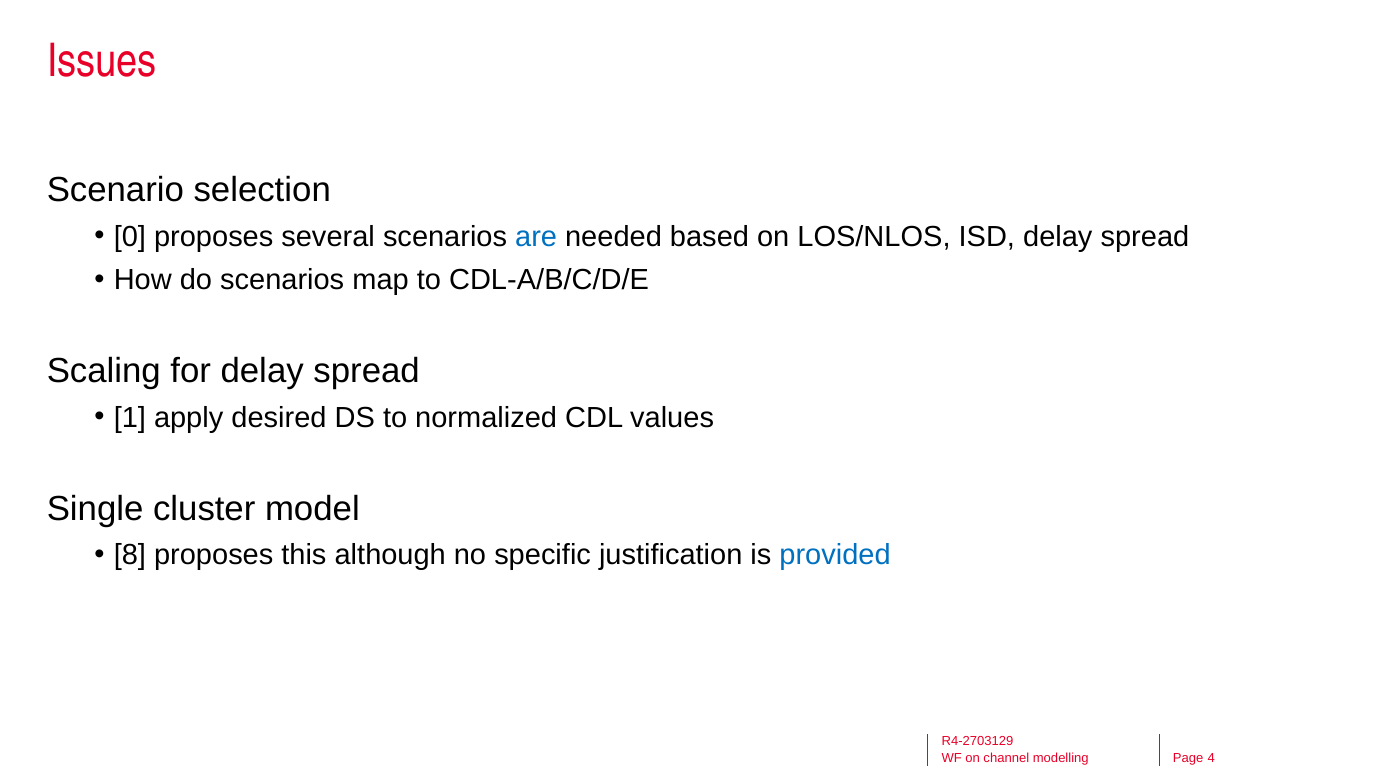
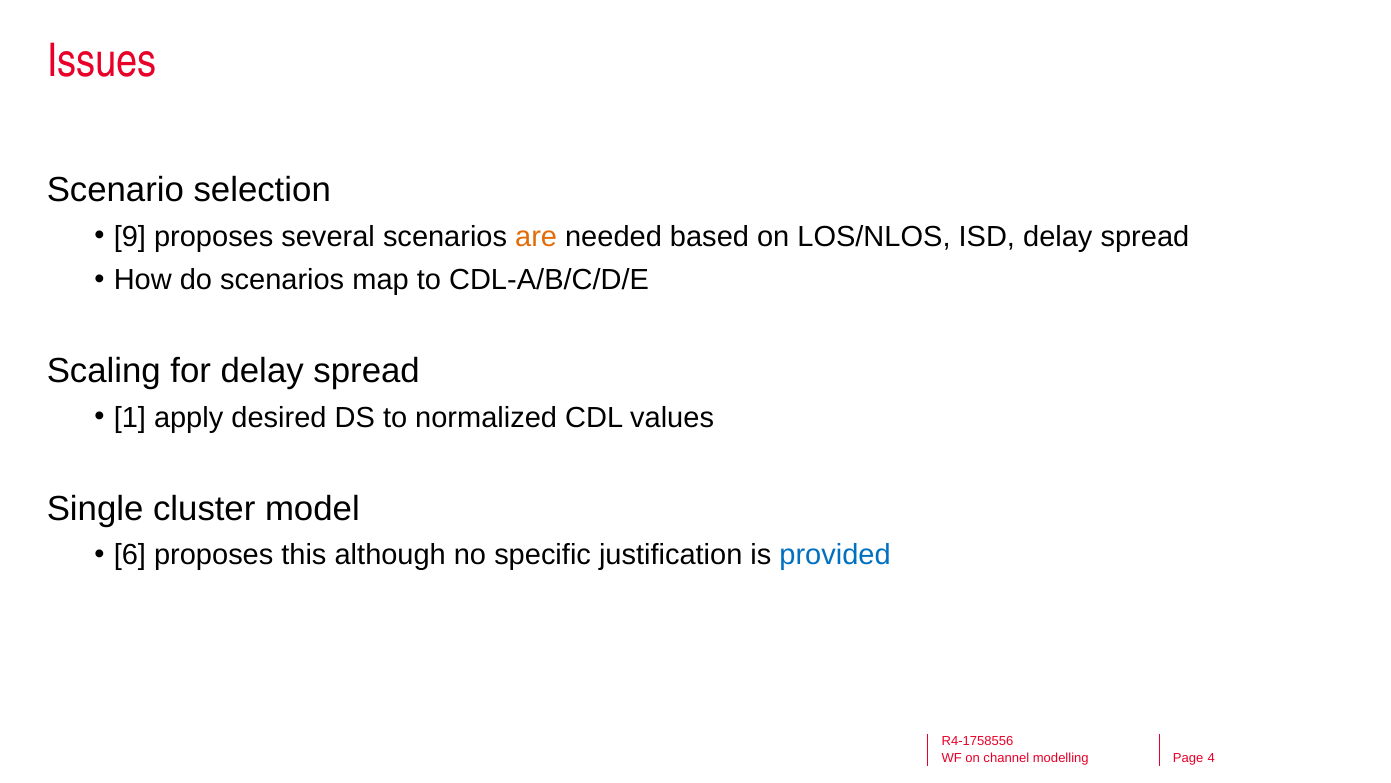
0: 0 -> 9 (130, 237)
are colour: blue -> orange (536, 237)
8: 8 -> 6 (130, 555)
R4-2703129: R4-2703129 -> R4-1758556 (978, 741)
